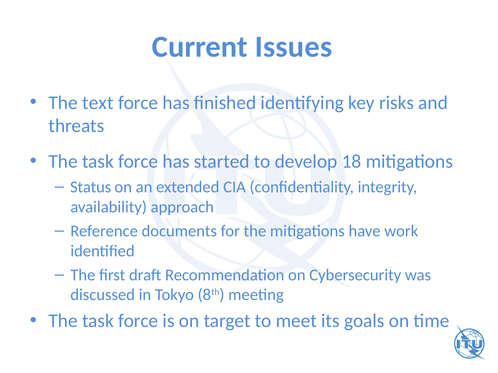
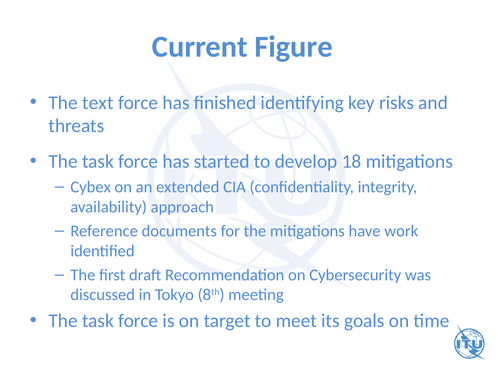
Issues: Issues -> Figure (294, 47)
Status: Status -> Cybex (91, 187)
